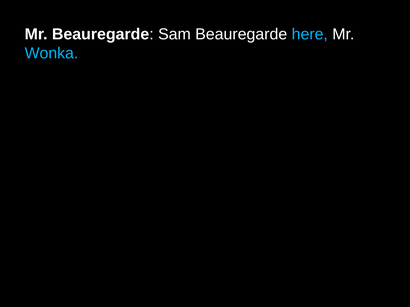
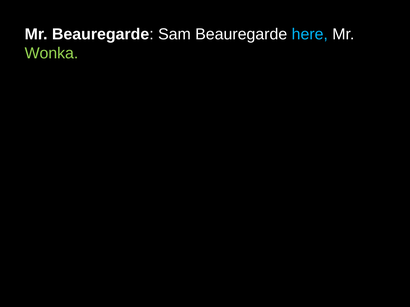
Wonka colour: light blue -> light green (51, 53)
